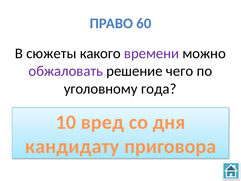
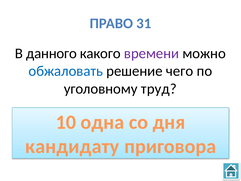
60: 60 -> 31 (144, 23)
сюжеты: сюжеты -> данного (51, 53)
обжаловать colour: purple -> blue (66, 71)
года: года -> труд (159, 89)
вред: вред -> одна (102, 122)
